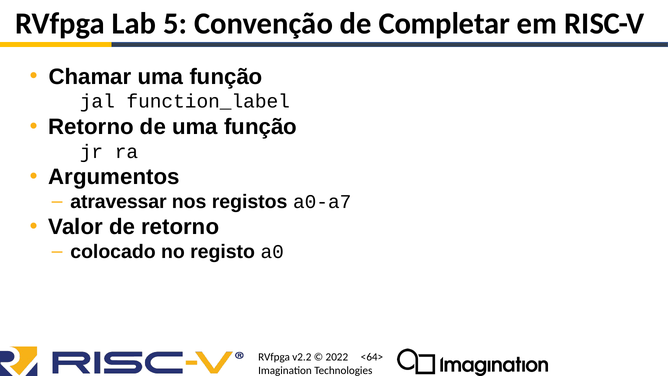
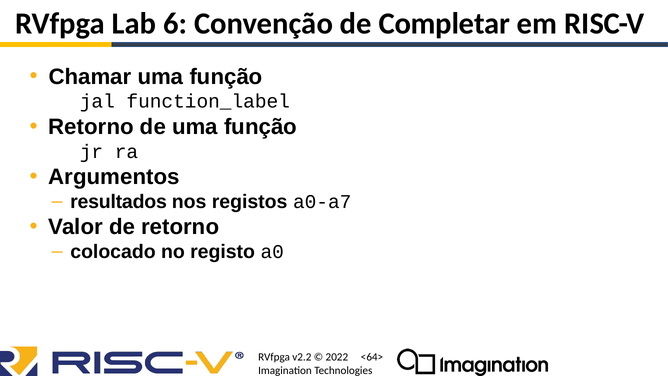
5: 5 -> 6 (175, 24)
atravessar: atravessar -> resultados (118, 202)
